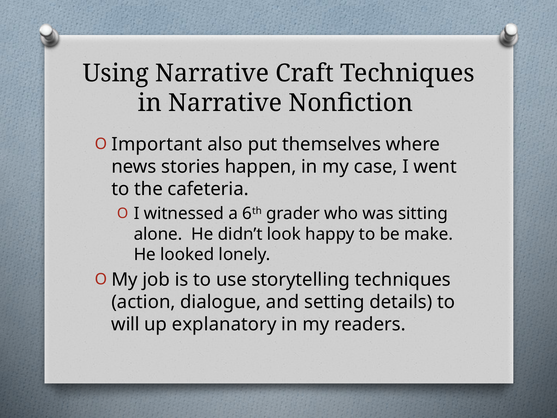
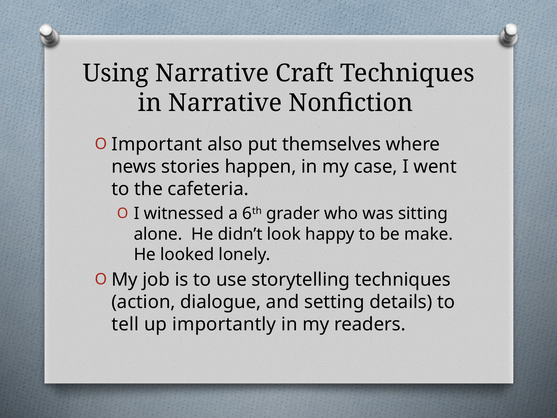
will: will -> tell (125, 324)
explanatory: explanatory -> importantly (224, 324)
